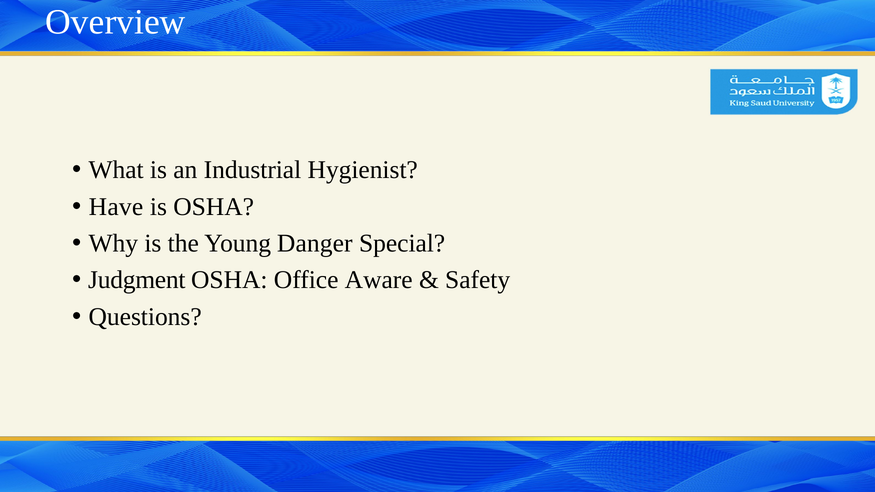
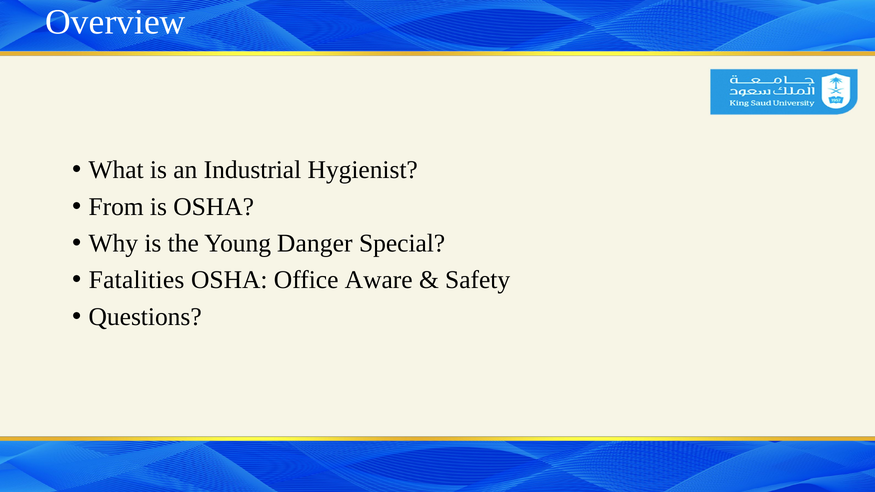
Have: Have -> From (116, 207)
Judgment: Judgment -> Fatalities (137, 280)
